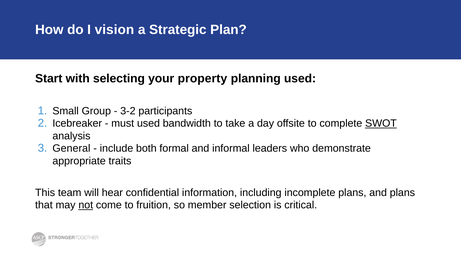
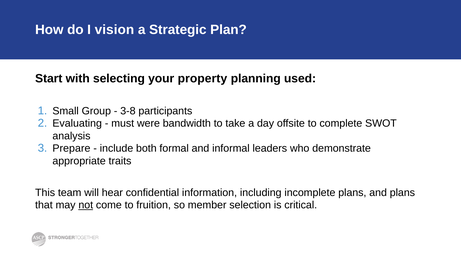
3-2: 3-2 -> 3-8 (128, 111)
Icebreaker: Icebreaker -> Evaluating (77, 124)
must used: used -> were (148, 124)
SWOT underline: present -> none (381, 124)
General: General -> Prepare (71, 149)
